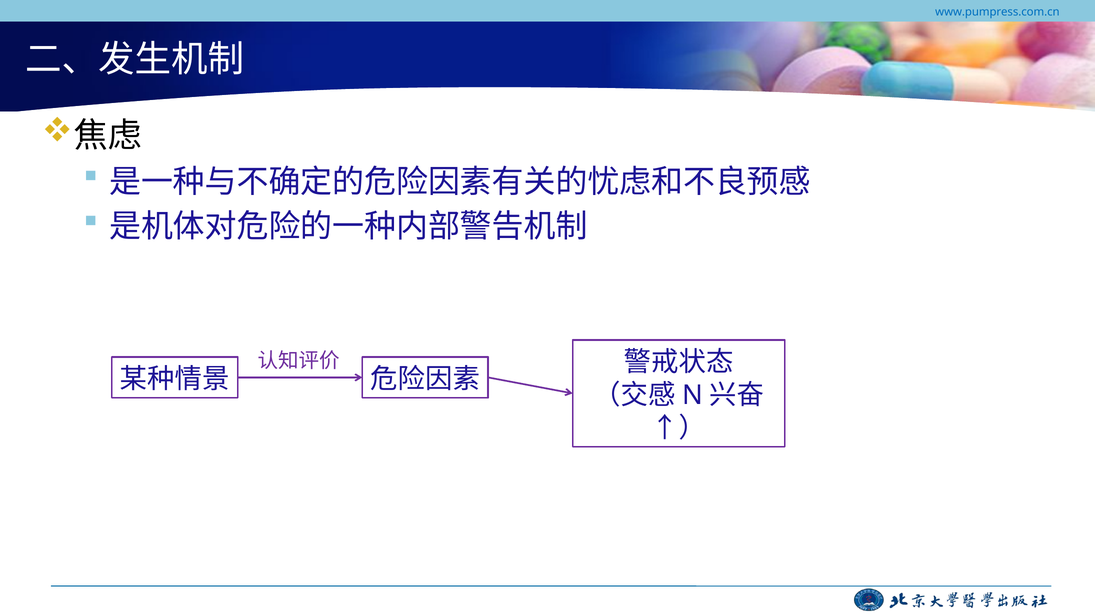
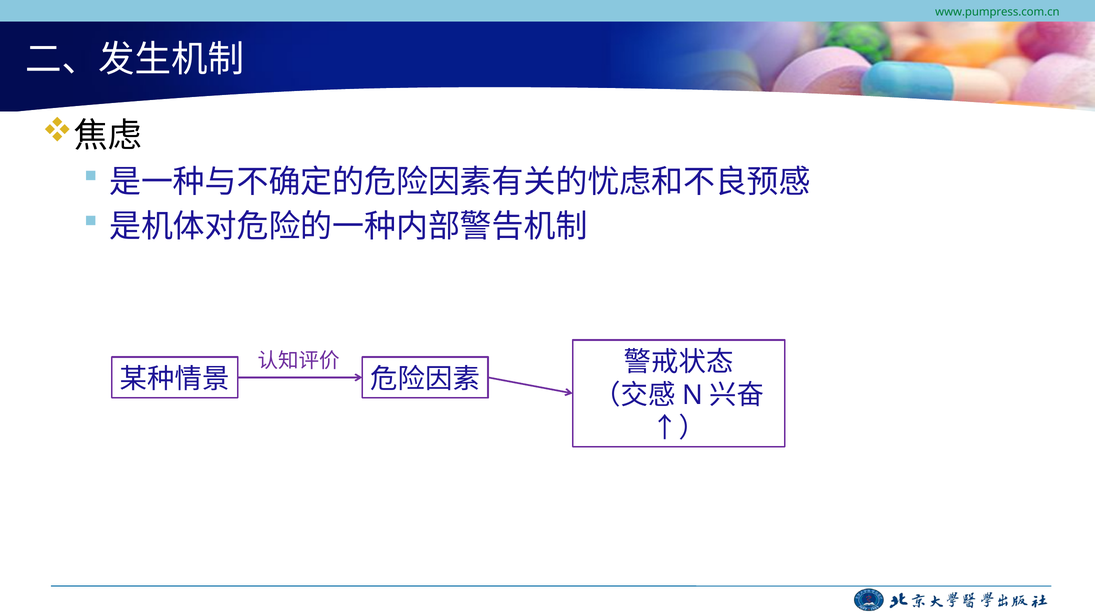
www.pumpress.com.cn colour: blue -> green (997, 12)
